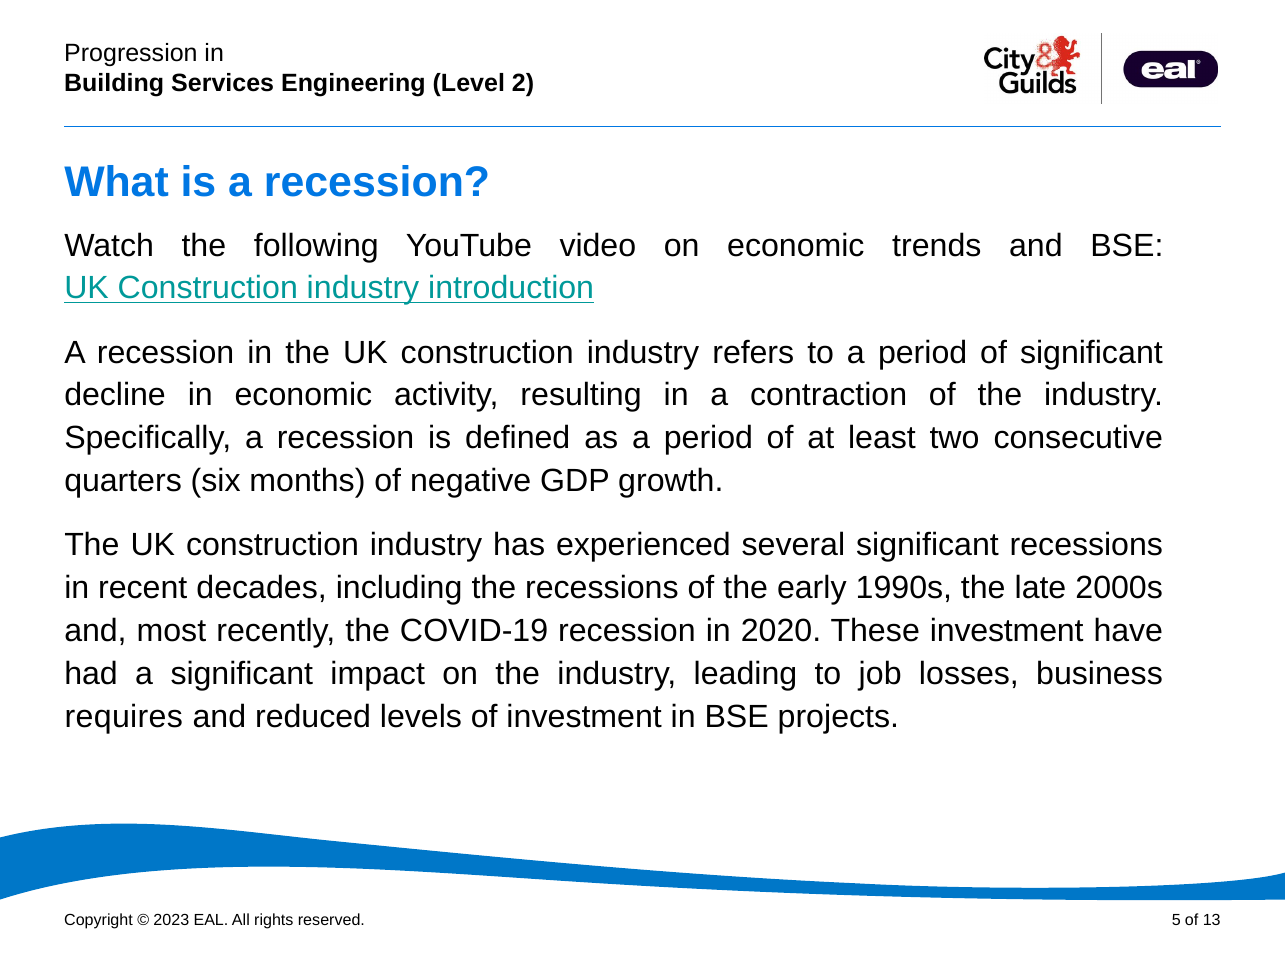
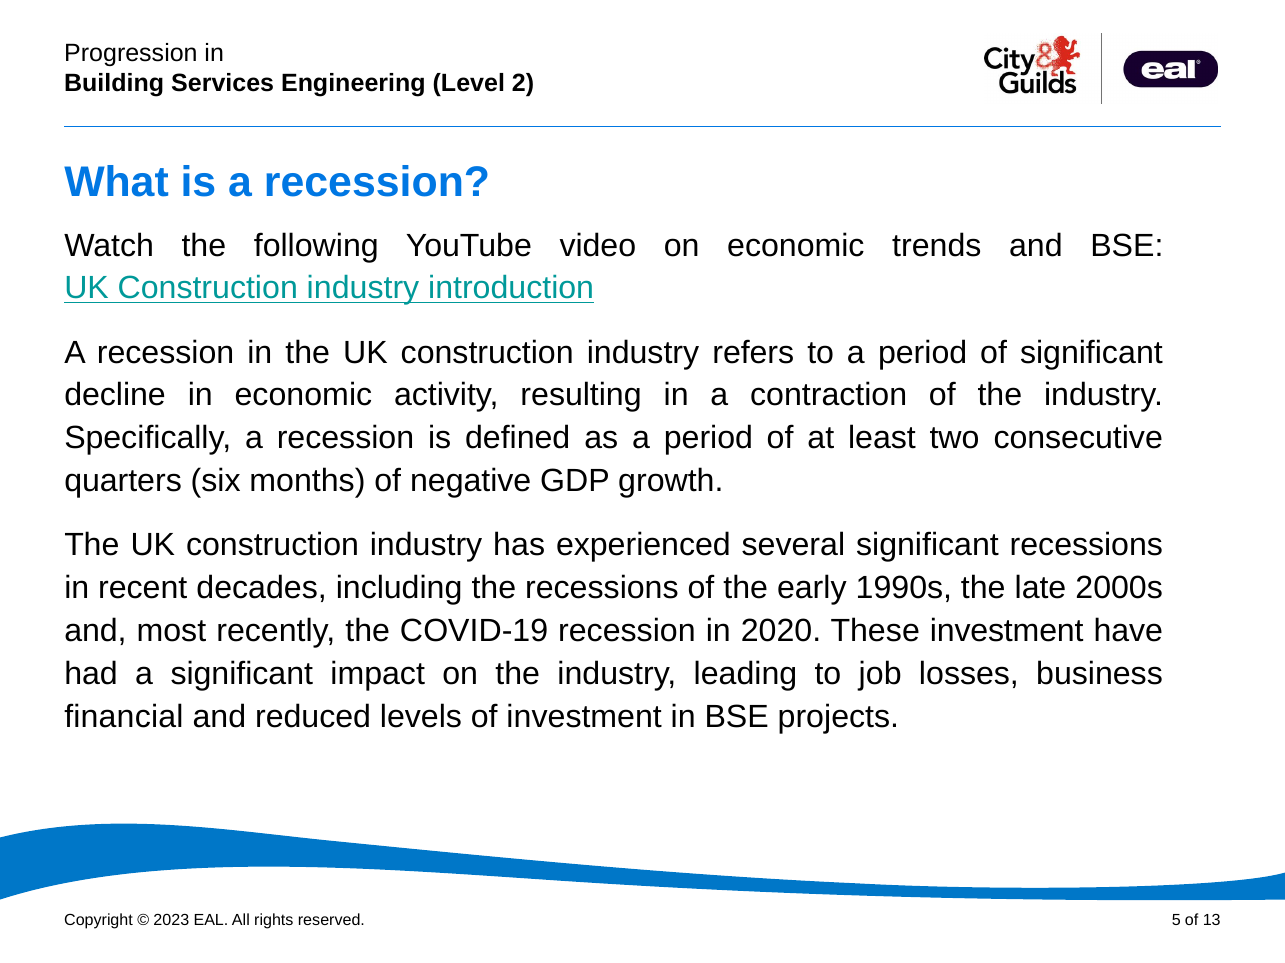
requires: requires -> financial (124, 717)
